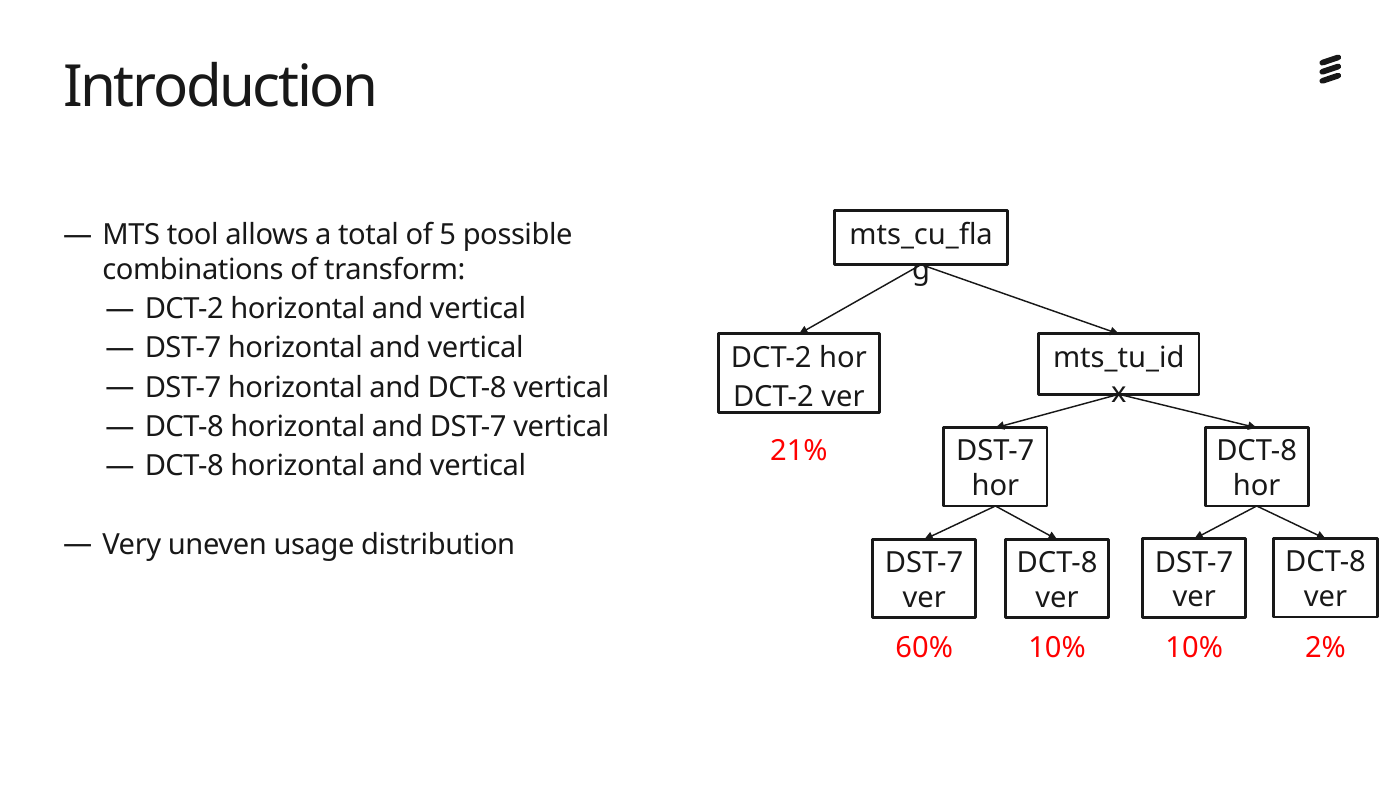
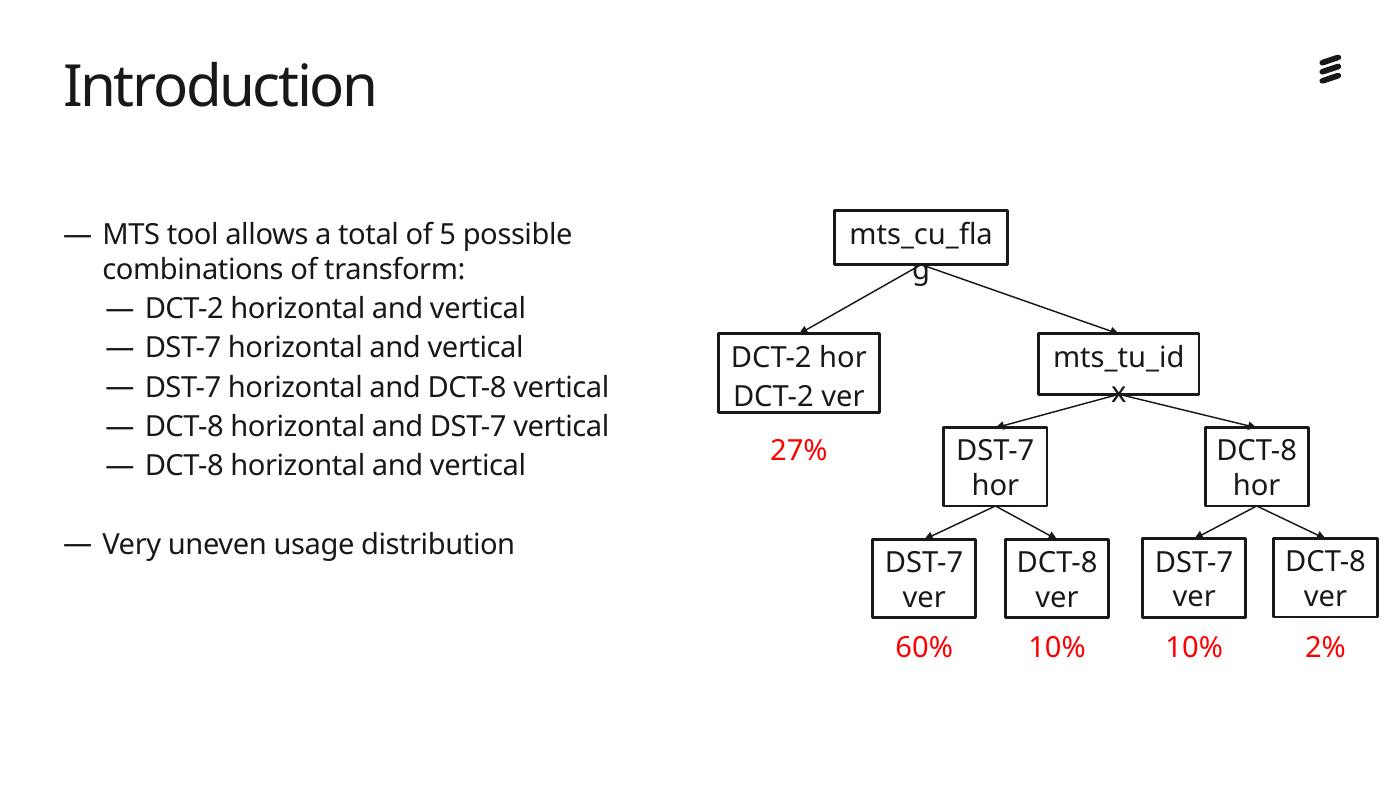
21%: 21% -> 27% (799, 452)
